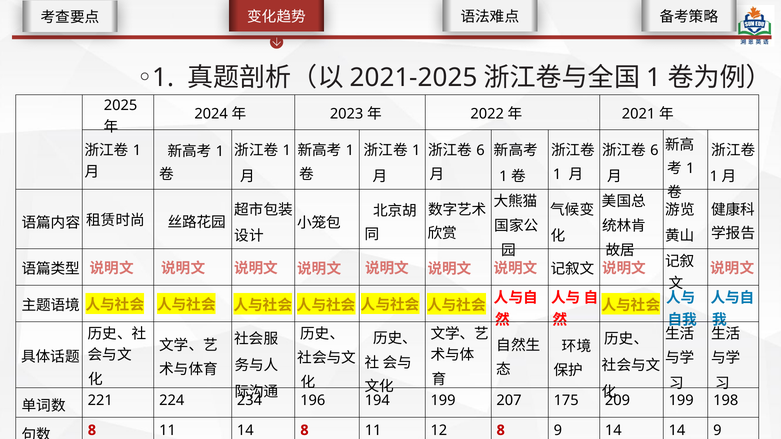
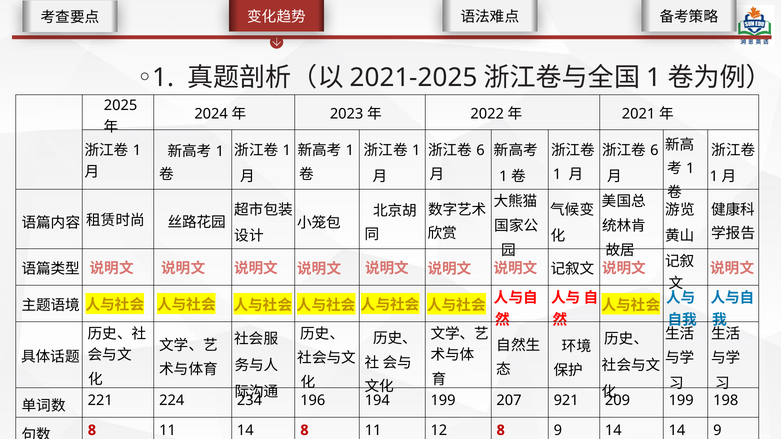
175: 175 -> 921 (566, 401)
